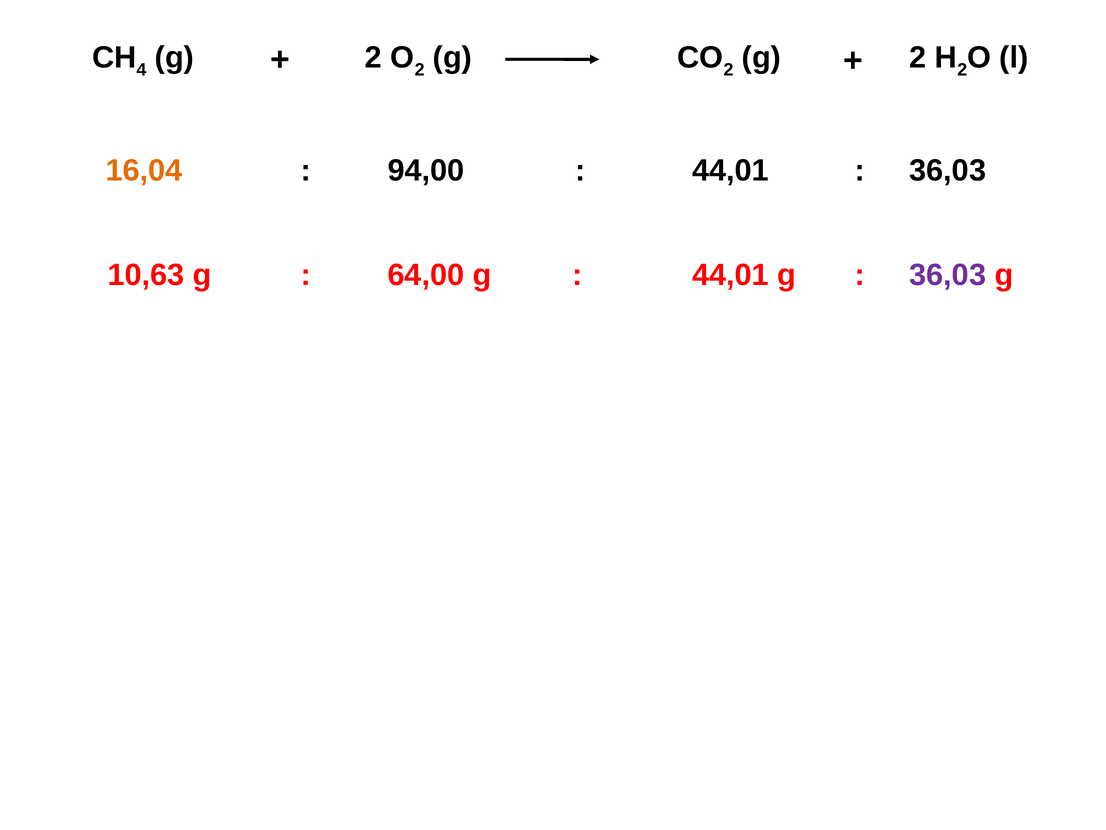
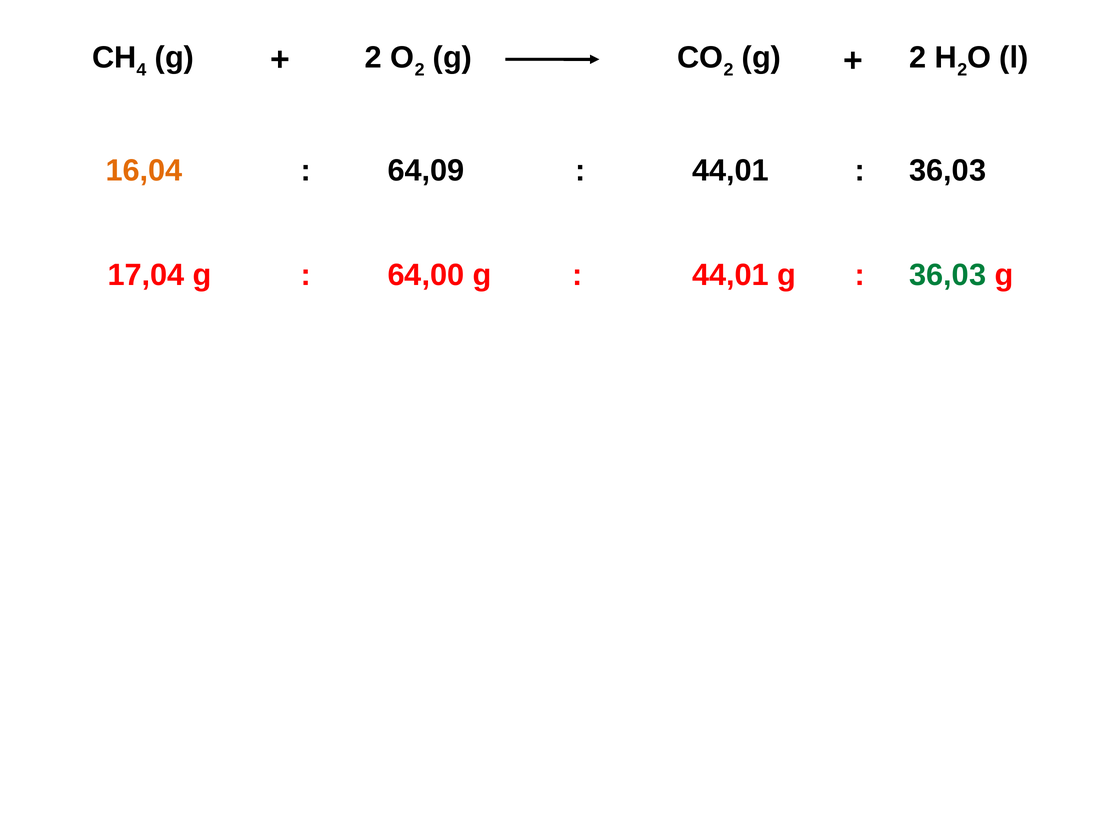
94,00: 94,00 -> 64,09 (426, 171)
10,63: 10,63 -> 17,04 (146, 275)
36,03 colour: purple -> green (948, 275)
